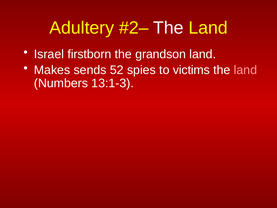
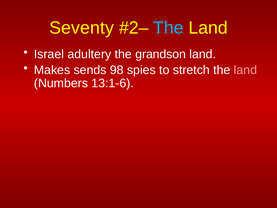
Adultery: Adultery -> Seventy (82, 28)
The colour: white -> light blue (168, 28)
firstborn: firstborn -> adultery (89, 54)
52: 52 -> 98 (117, 70)
victims: victims -> stretch (191, 70)
13:1-3: 13:1-3 -> 13:1-6 (113, 83)
